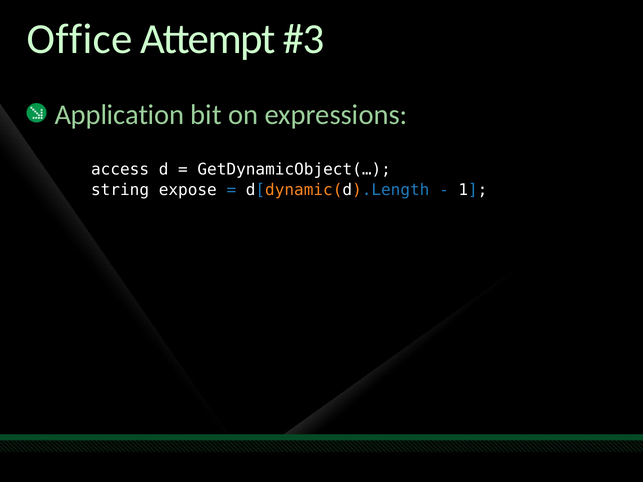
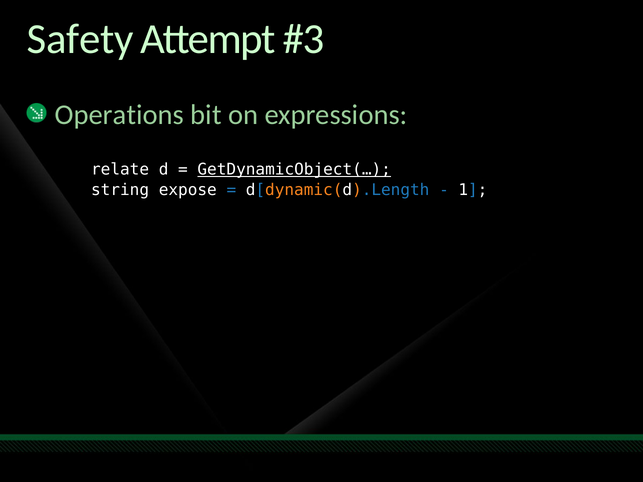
Office: Office -> Safety (80, 39)
Application: Application -> Operations (119, 115)
access: access -> relate (120, 169)
GetDynamicObject(… underline: none -> present (294, 169)
